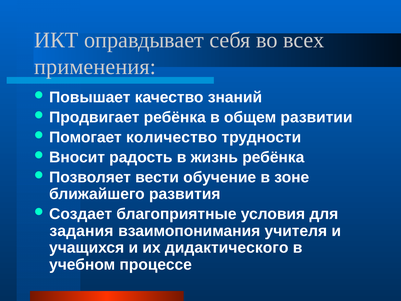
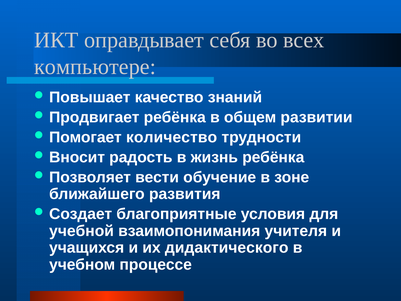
применения: применения -> компьютере (95, 67)
задания: задания -> учебной (82, 231)
